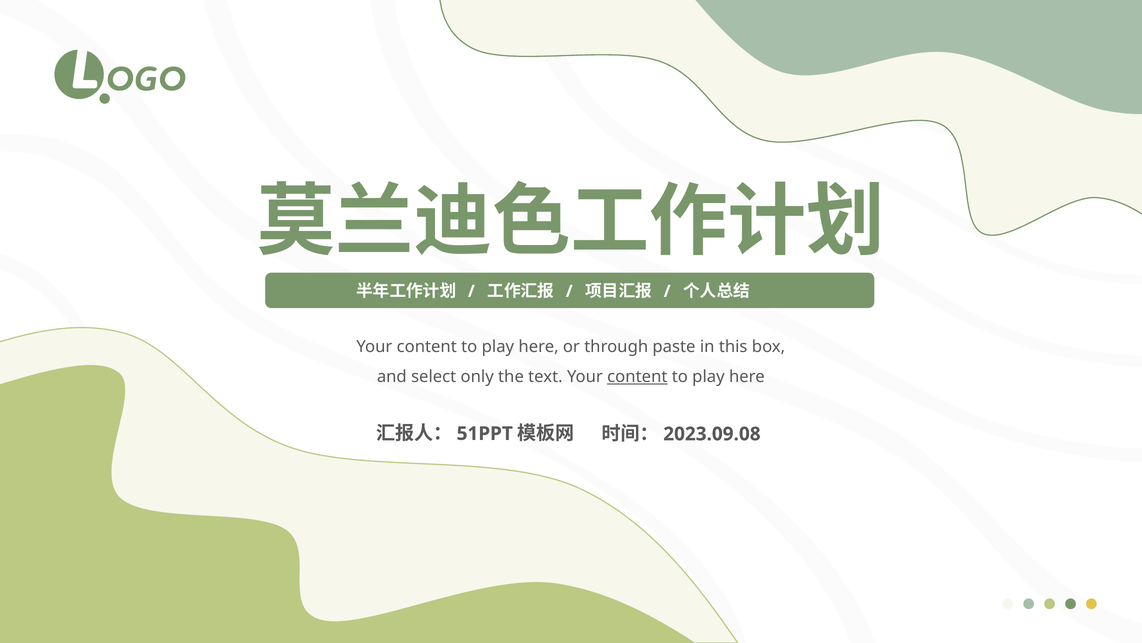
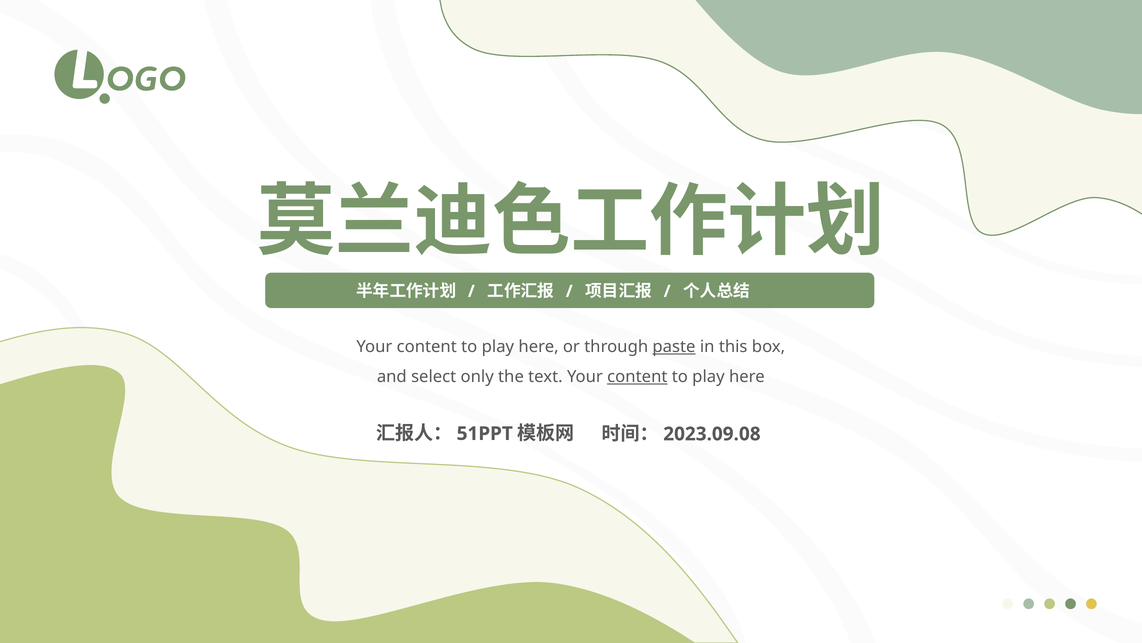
paste underline: none -> present (674, 346)
